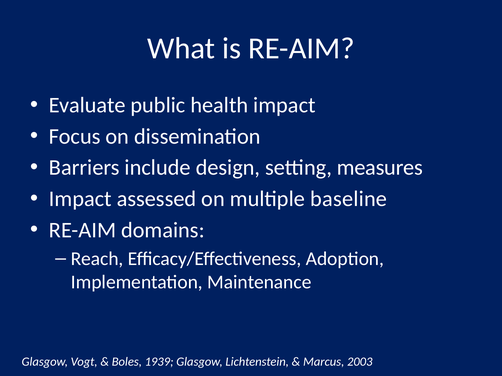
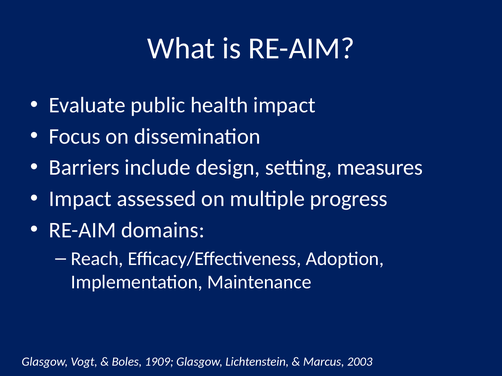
baseline: baseline -> progress (349, 199)
1939: 1939 -> 1909 (159, 362)
